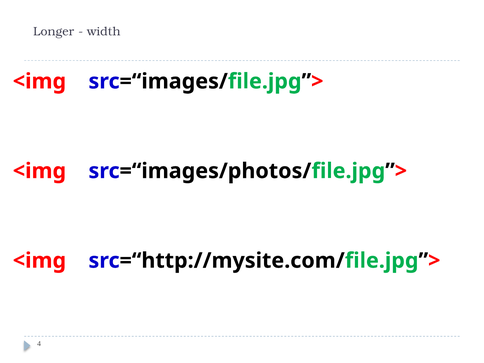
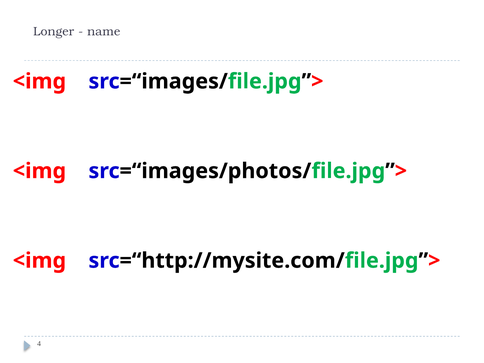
width: width -> name (104, 32)
